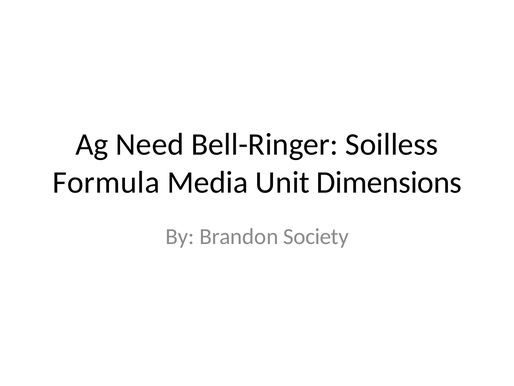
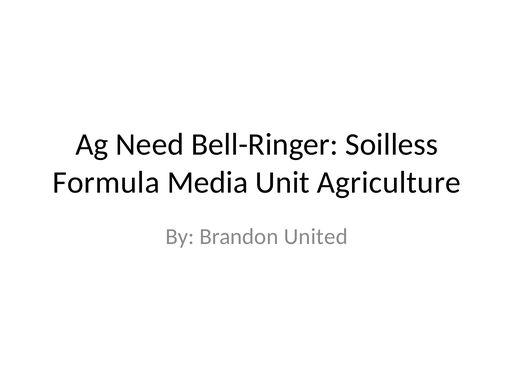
Dimensions: Dimensions -> Agriculture (389, 182)
Society: Society -> United (316, 236)
